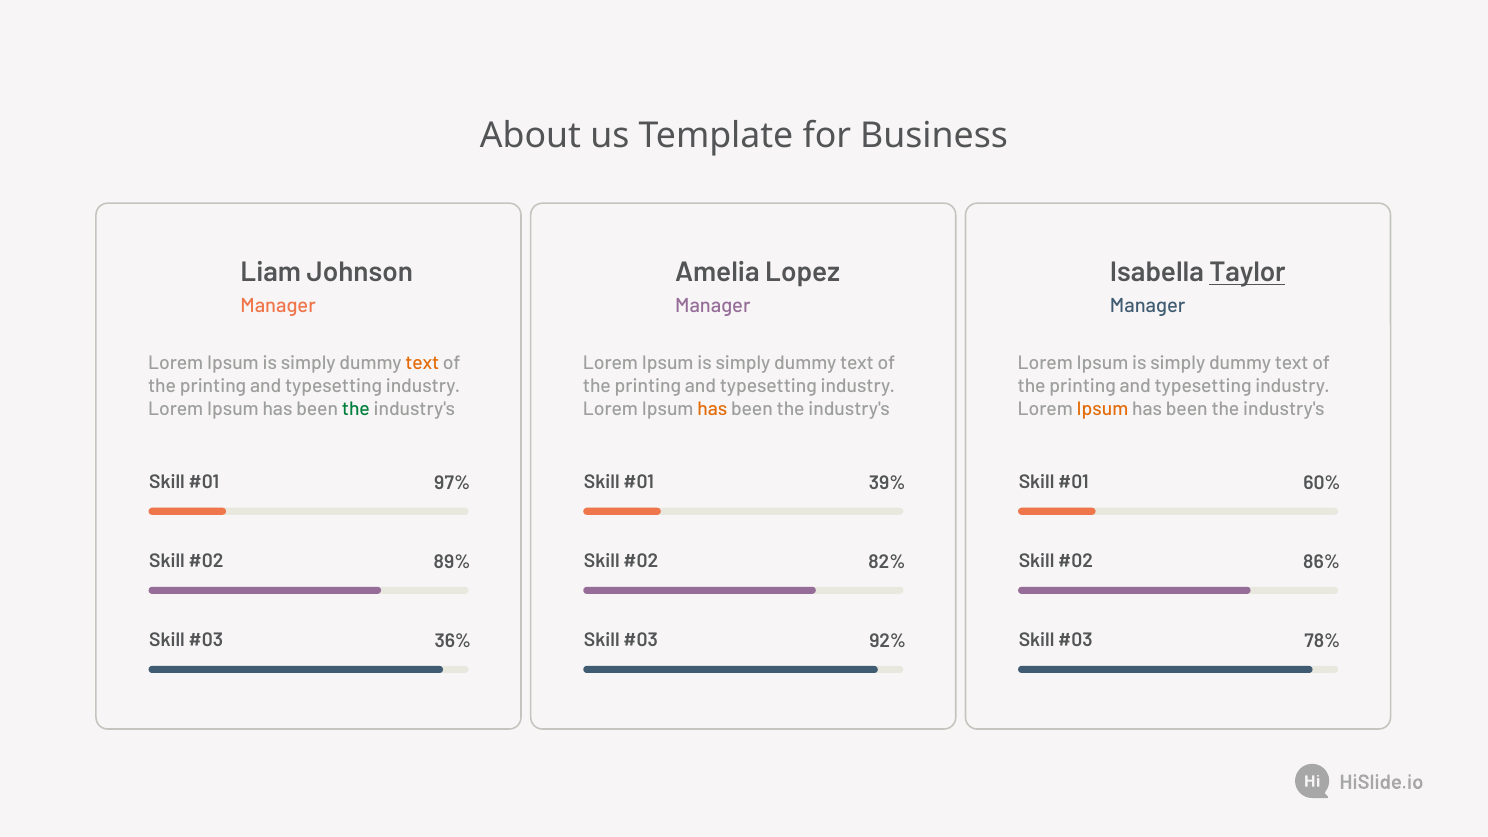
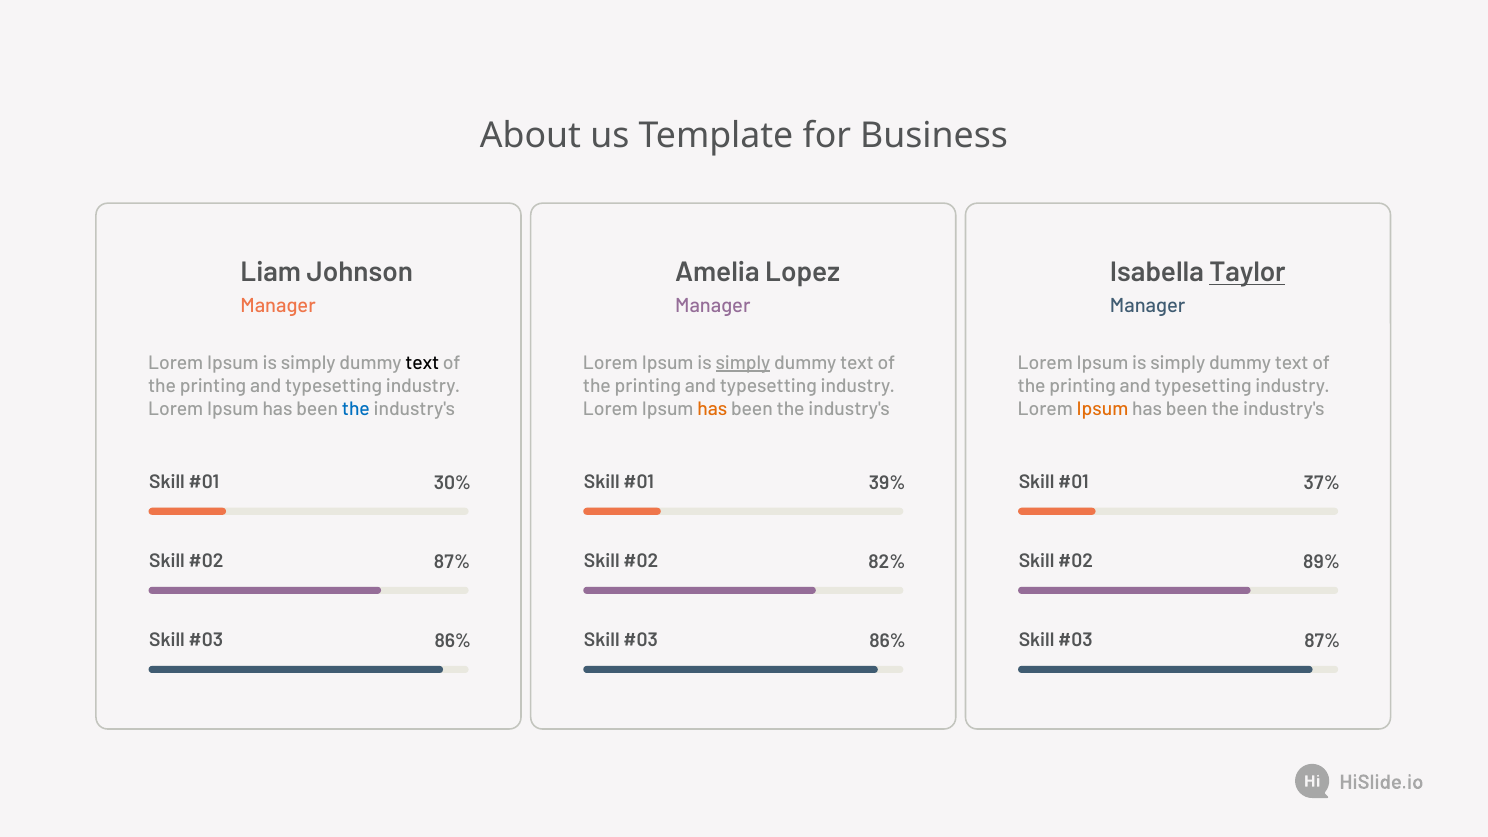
text colour: orange -> black (422, 363)
simply underline: none -> present (743, 363)
the colour: green -> blue (356, 409)
97%: 97% -> 30% (452, 483)
60%: 60% -> 37% (1322, 483)
89%: 89% -> 87% (452, 562)
86%: 86% -> 89% (1322, 562)
36%: 36% -> 86% (453, 641)
92%: 92% -> 86% (888, 641)
78%: 78% -> 87% (1322, 641)
